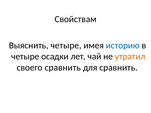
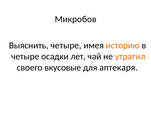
Свойствам: Свойствам -> Микробов (76, 19)
историю colour: blue -> orange (123, 45)
своего сравнить: сравнить -> вкусовые (63, 68)
для сравнить: сравнить -> аптекаря (118, 68)
